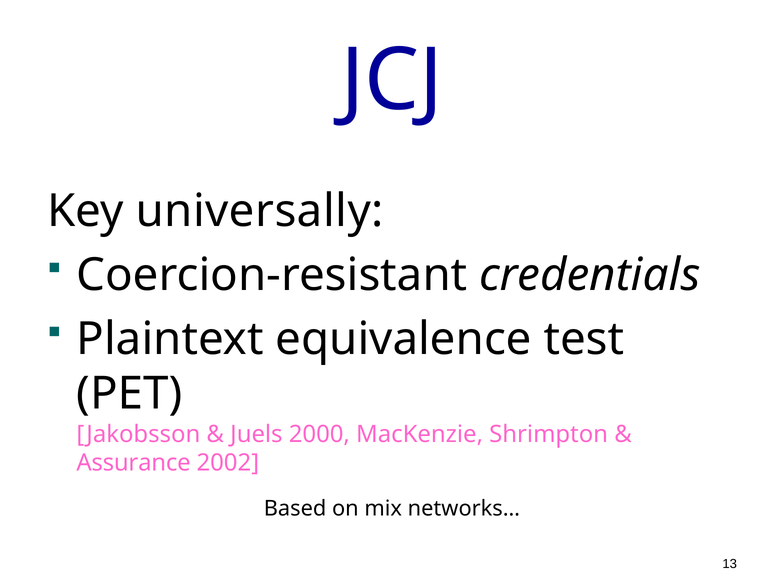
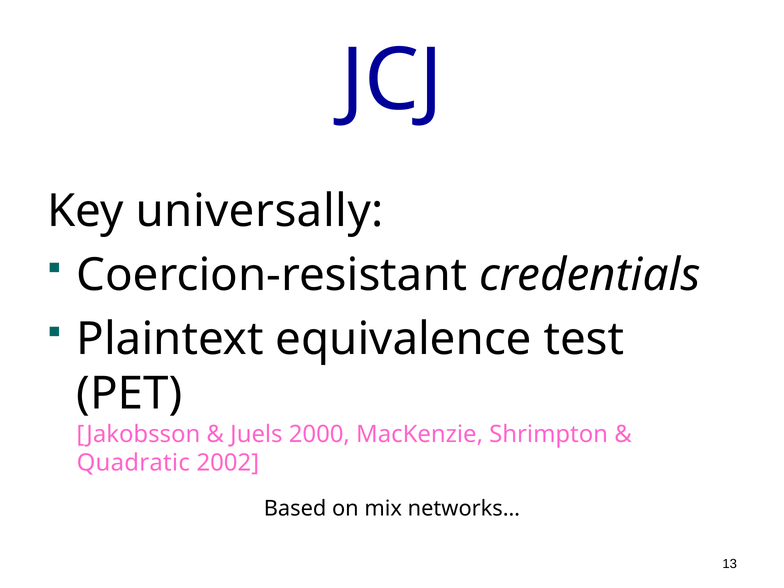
Assurance: Assurance -> Quadratic (133, 463)
